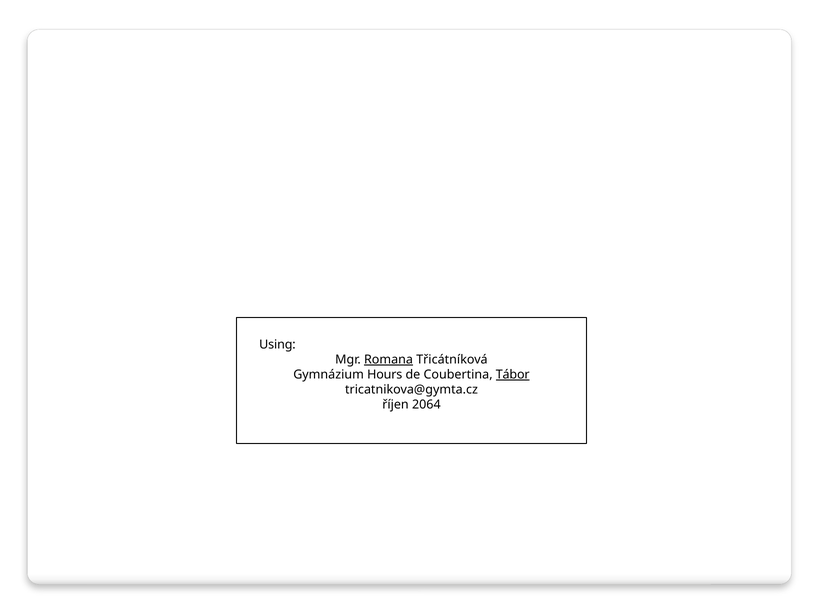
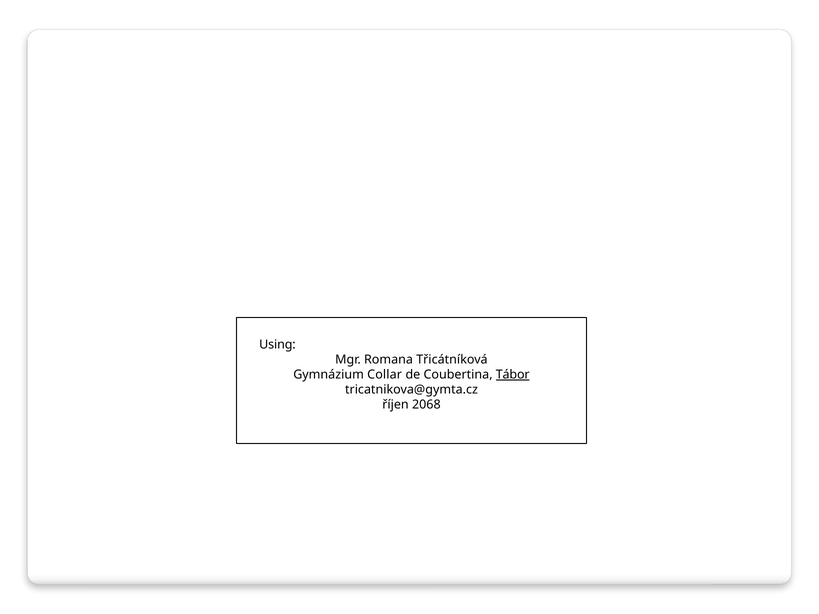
Romana underline: present -> none (389, 360)
Hours: Hours -> Collar (385, 375)
2064: 2064 -> 2068 (426, 405)
